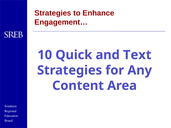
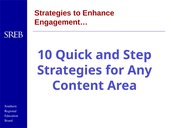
Text: Text -> Step (137, 55)
